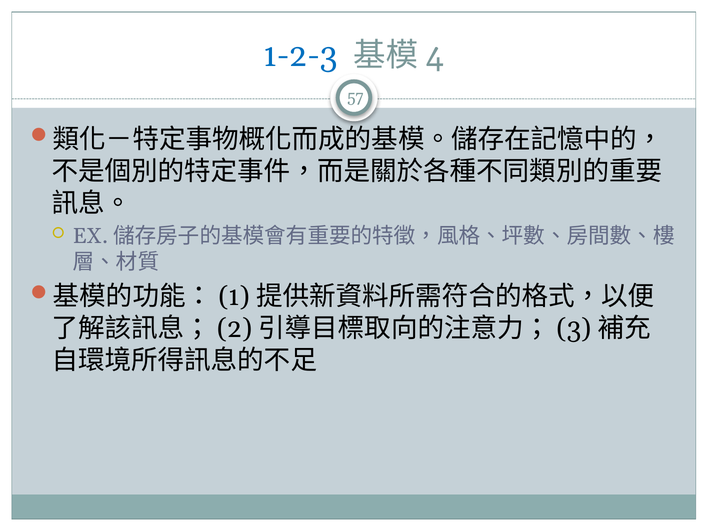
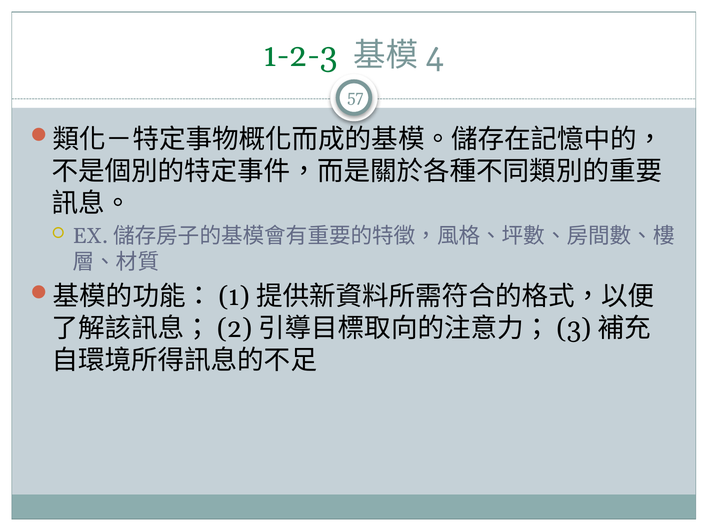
1-2-3 colour: blue -> green (300, 56)
